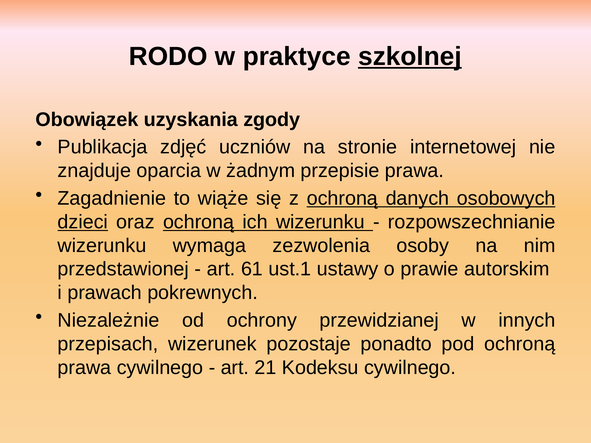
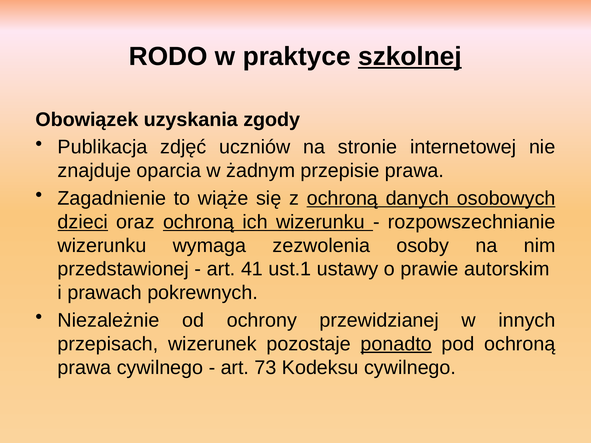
61: 61 -> 41 (252, 269)
ponadto underline: none -> present (396, 344)
21: 21 -> 73 (266, 368)
